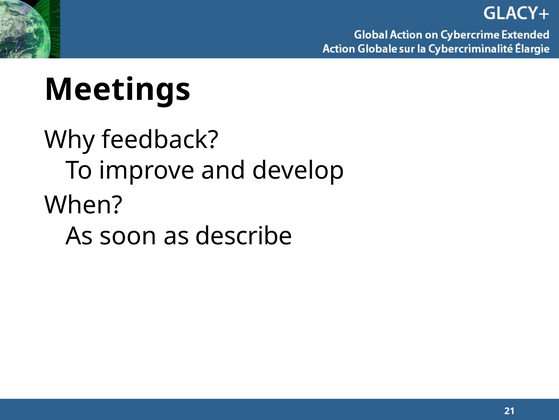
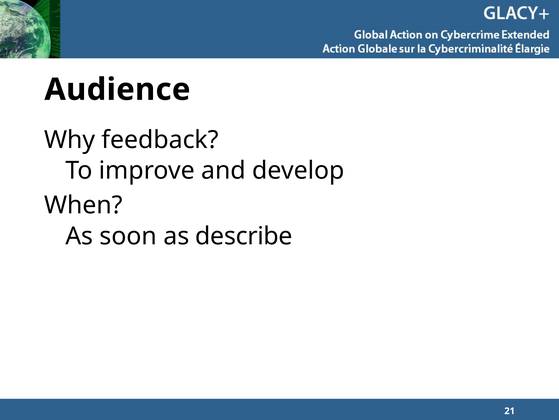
Meetings: Meetings -> Audience (117, 89)
